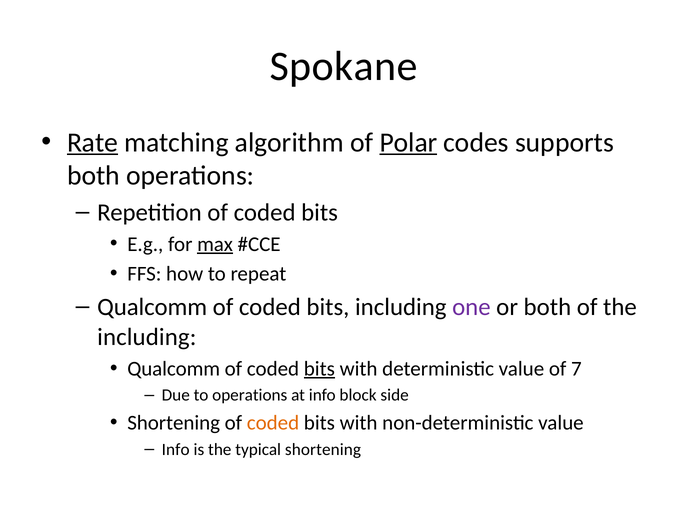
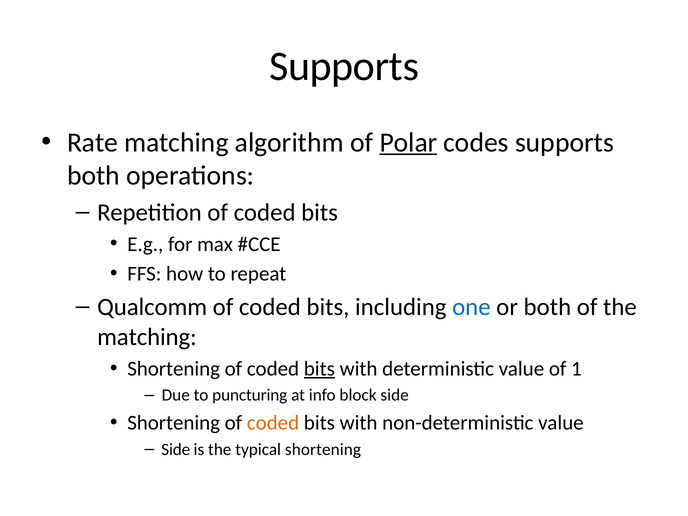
Spokane: Spokane -> Supports (344, 67)
Rate underline: present -> none (93, 142)
max underline: present -> none (215, 244)
one colour: purple -> blue (471, 307)
including: including -> matching (147, 337)
Qualcomm: Qualcomm -> Shortening (174, 369)
7: 7 -> 1 (576, 369)
to operations: operations -> puncturing (250, 395)
Info: Info -> Side (176, 449)
